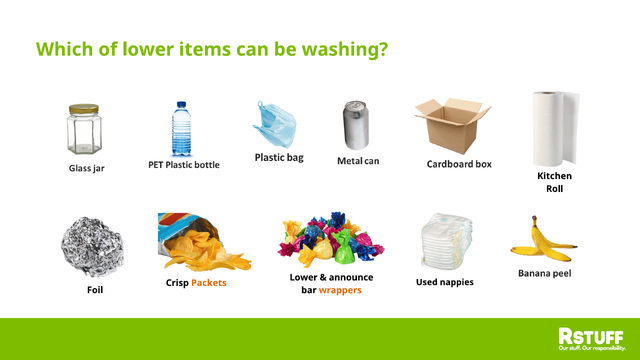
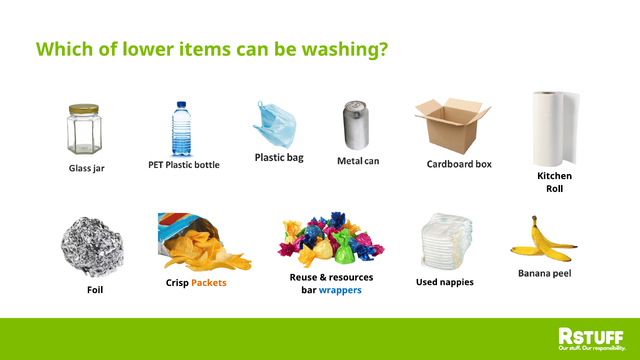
Lower: Lower -> Reuse (304, 277)
announce: announce -> resources (351, 277)
wrappers colour: orange -> blue (340, 290)
